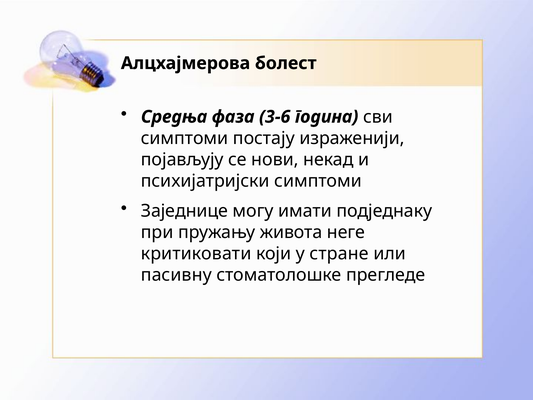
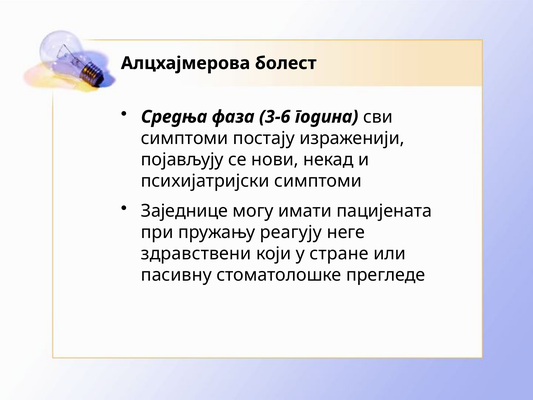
подједнаку: подједнаку -> пацијената (384, 211)
живота: живота -> реагују (291, 232)
критиковати: критиковати -> здравствени (196, 254)
